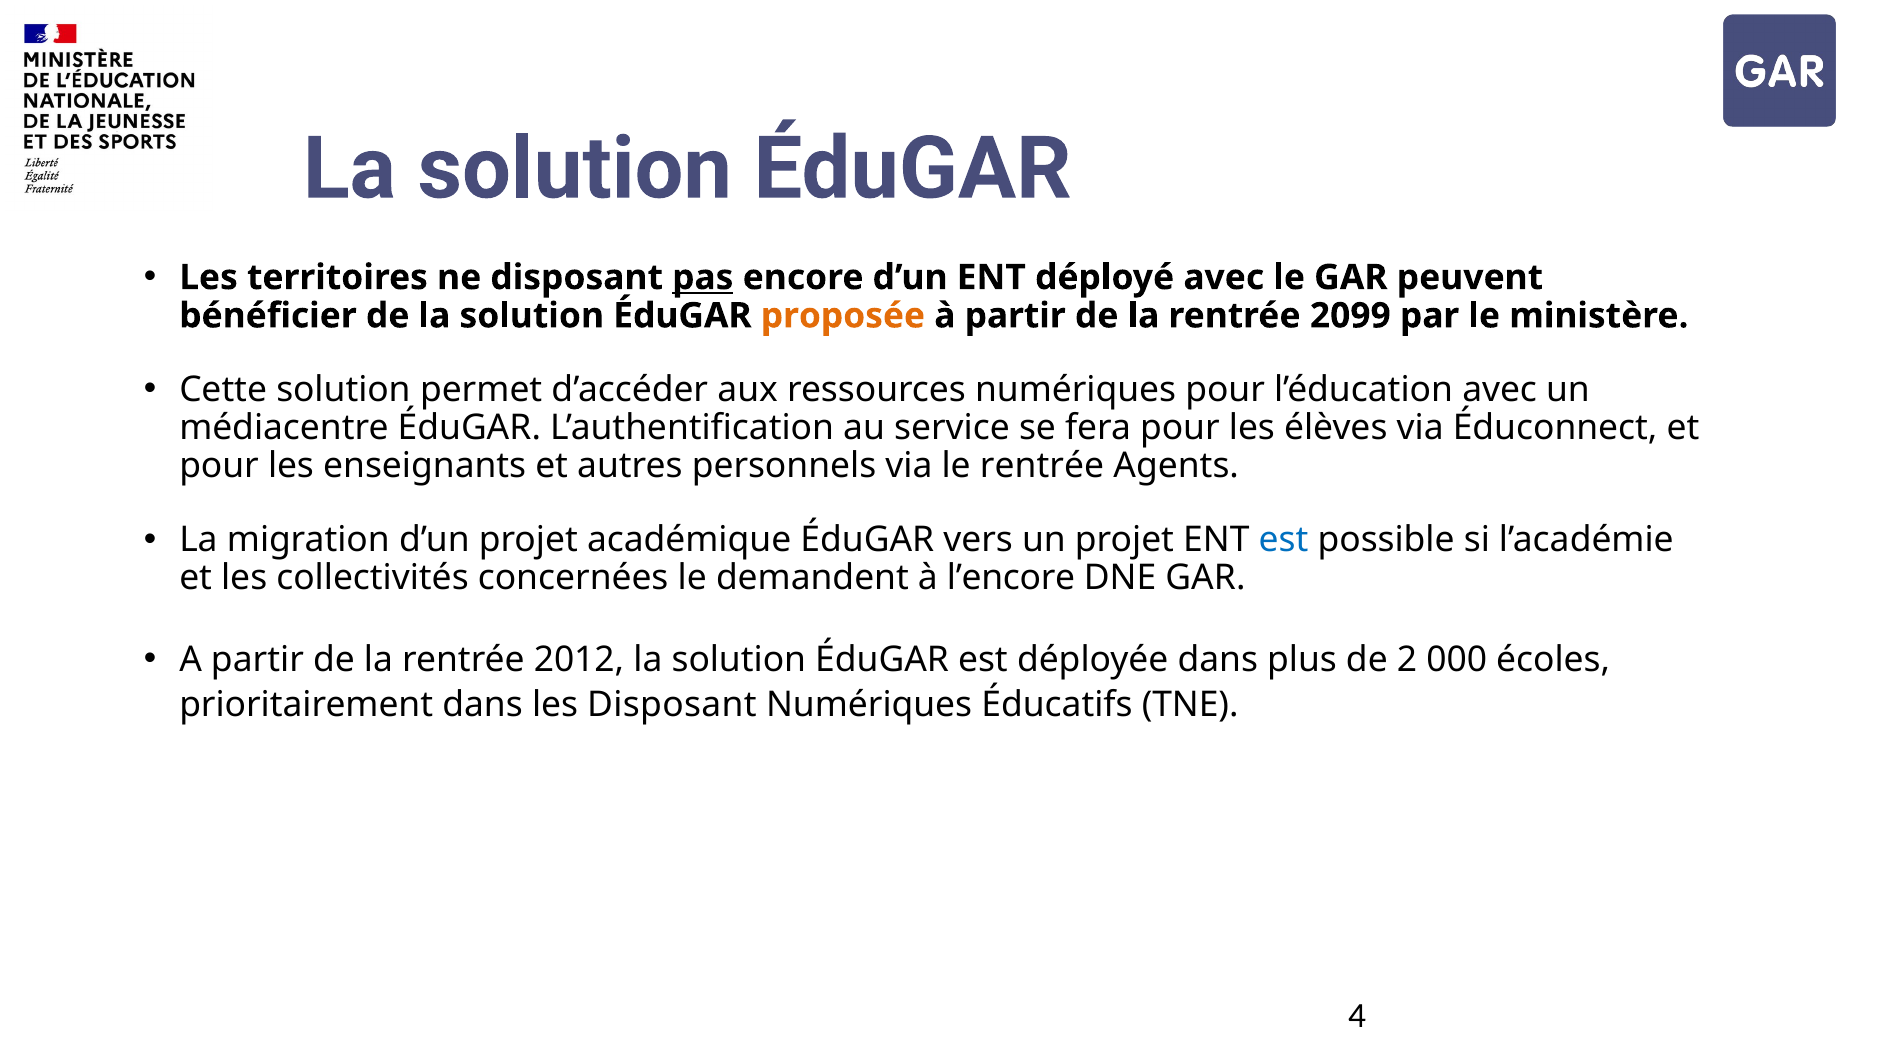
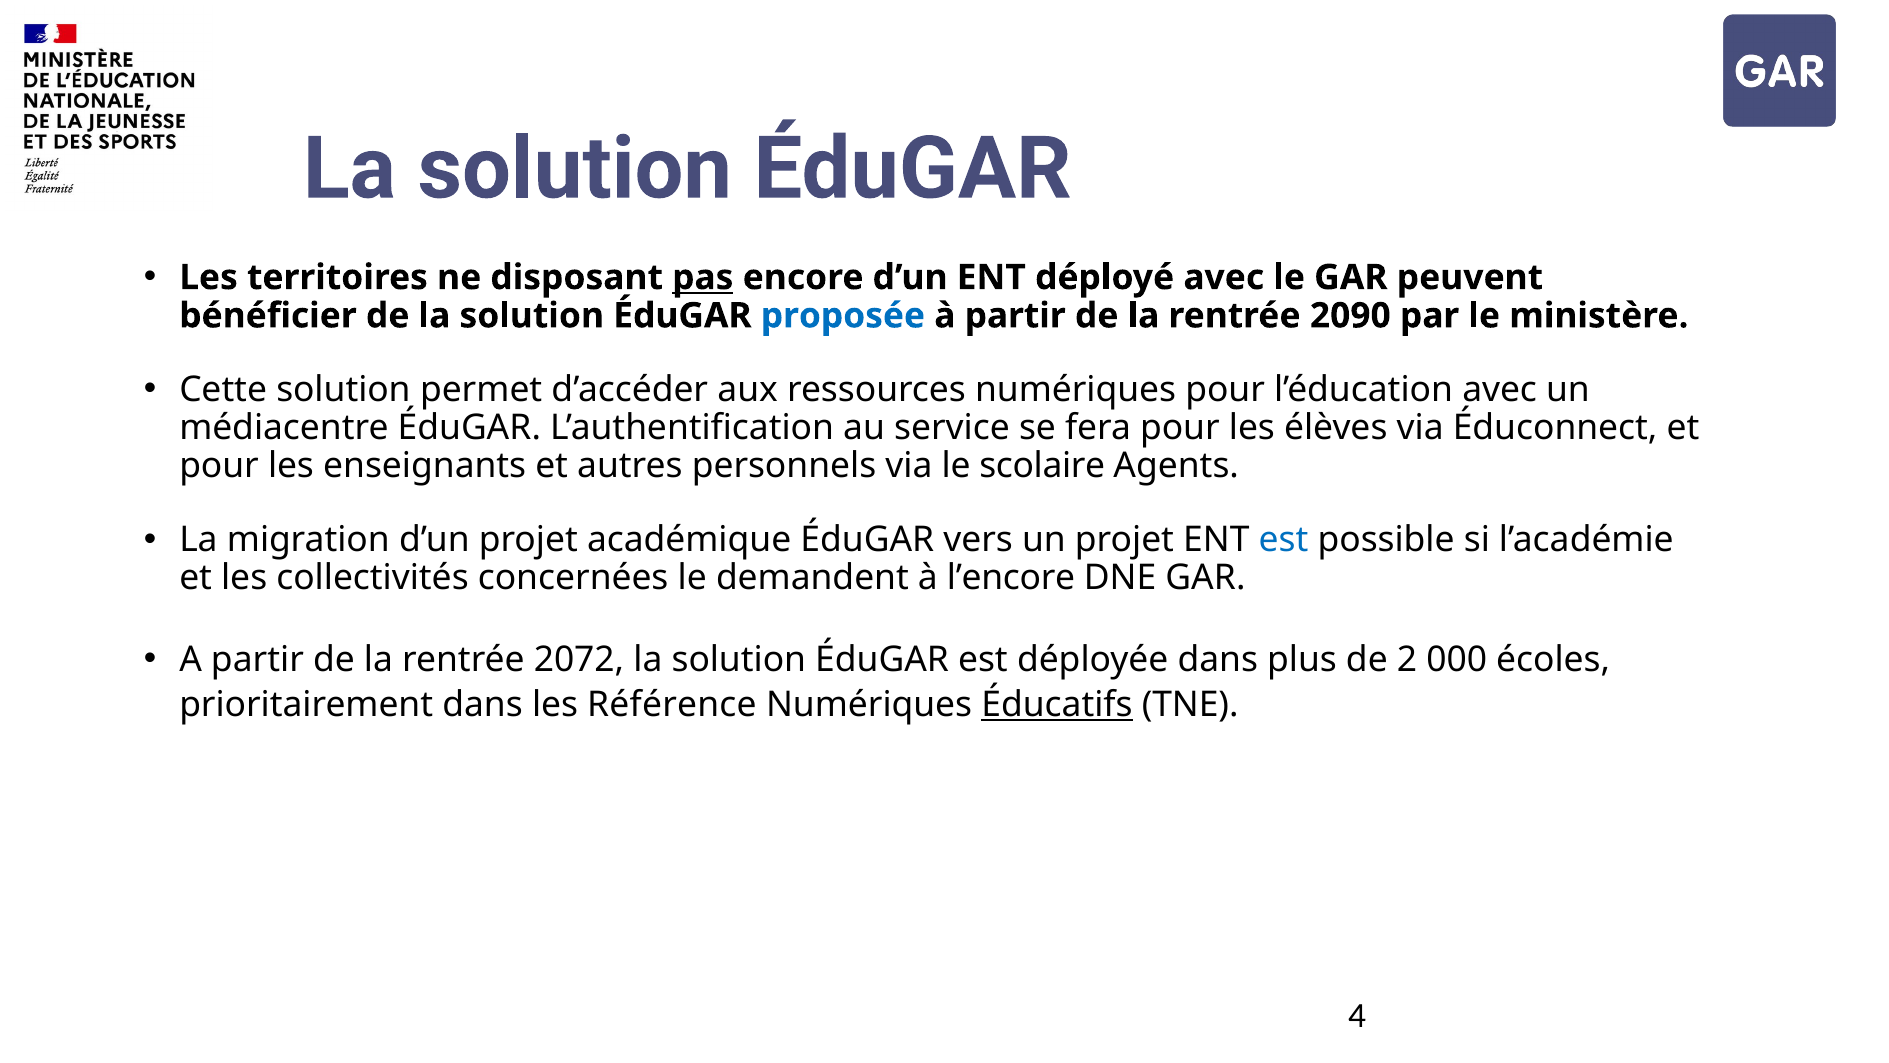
proposée colour: orange -> blue (843, 316)
2099: 2099 -> 2090 (1350, 316)
le rentrée: rentrée -> scolaire (1042, 466)
2012: 2012 -> 2072 (579, 659)
les Disposant: Disposant -> Référence (672, 705)
Éducatifs underline: none -> present (1057, 705)
